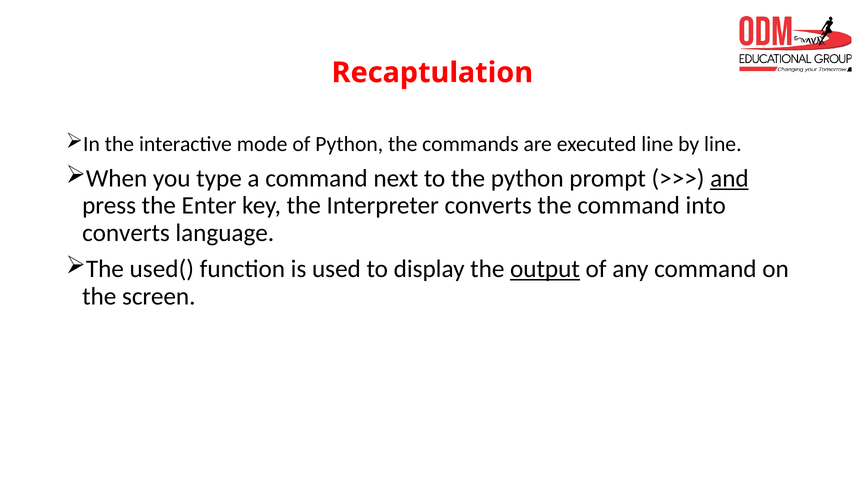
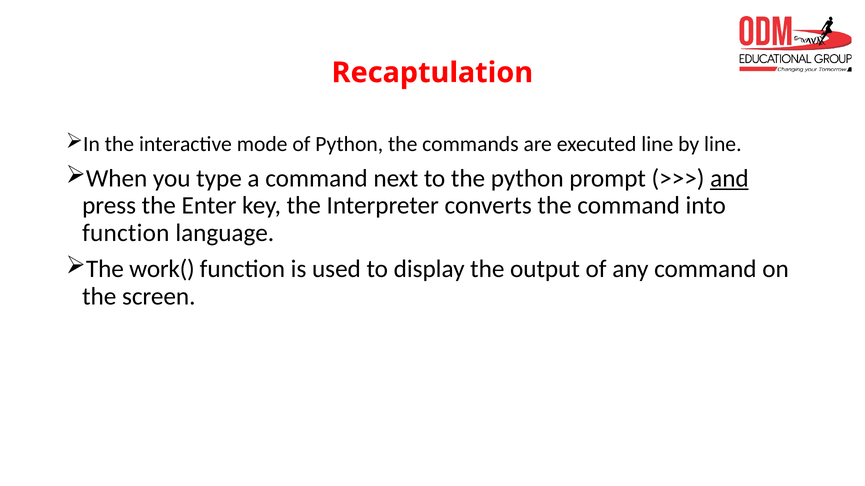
converts: converts -> function (126, 233)
used(: used( -> work( (162, 269)
output underline: present -> none (545, 269)
